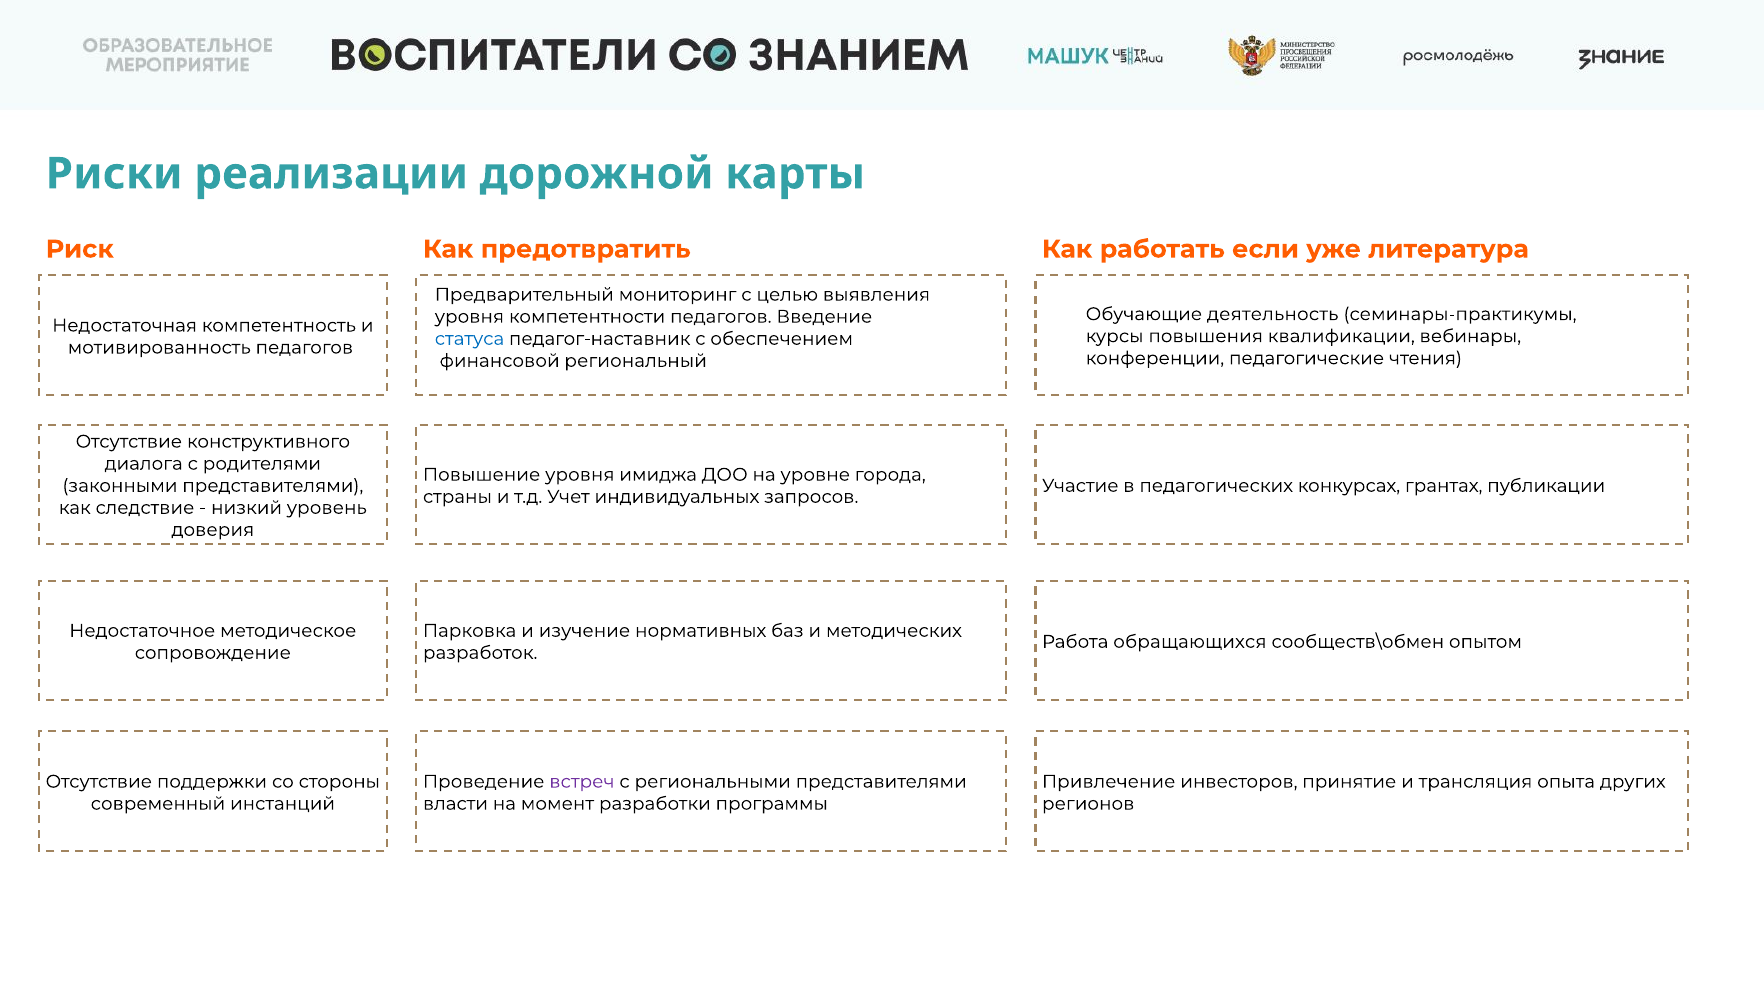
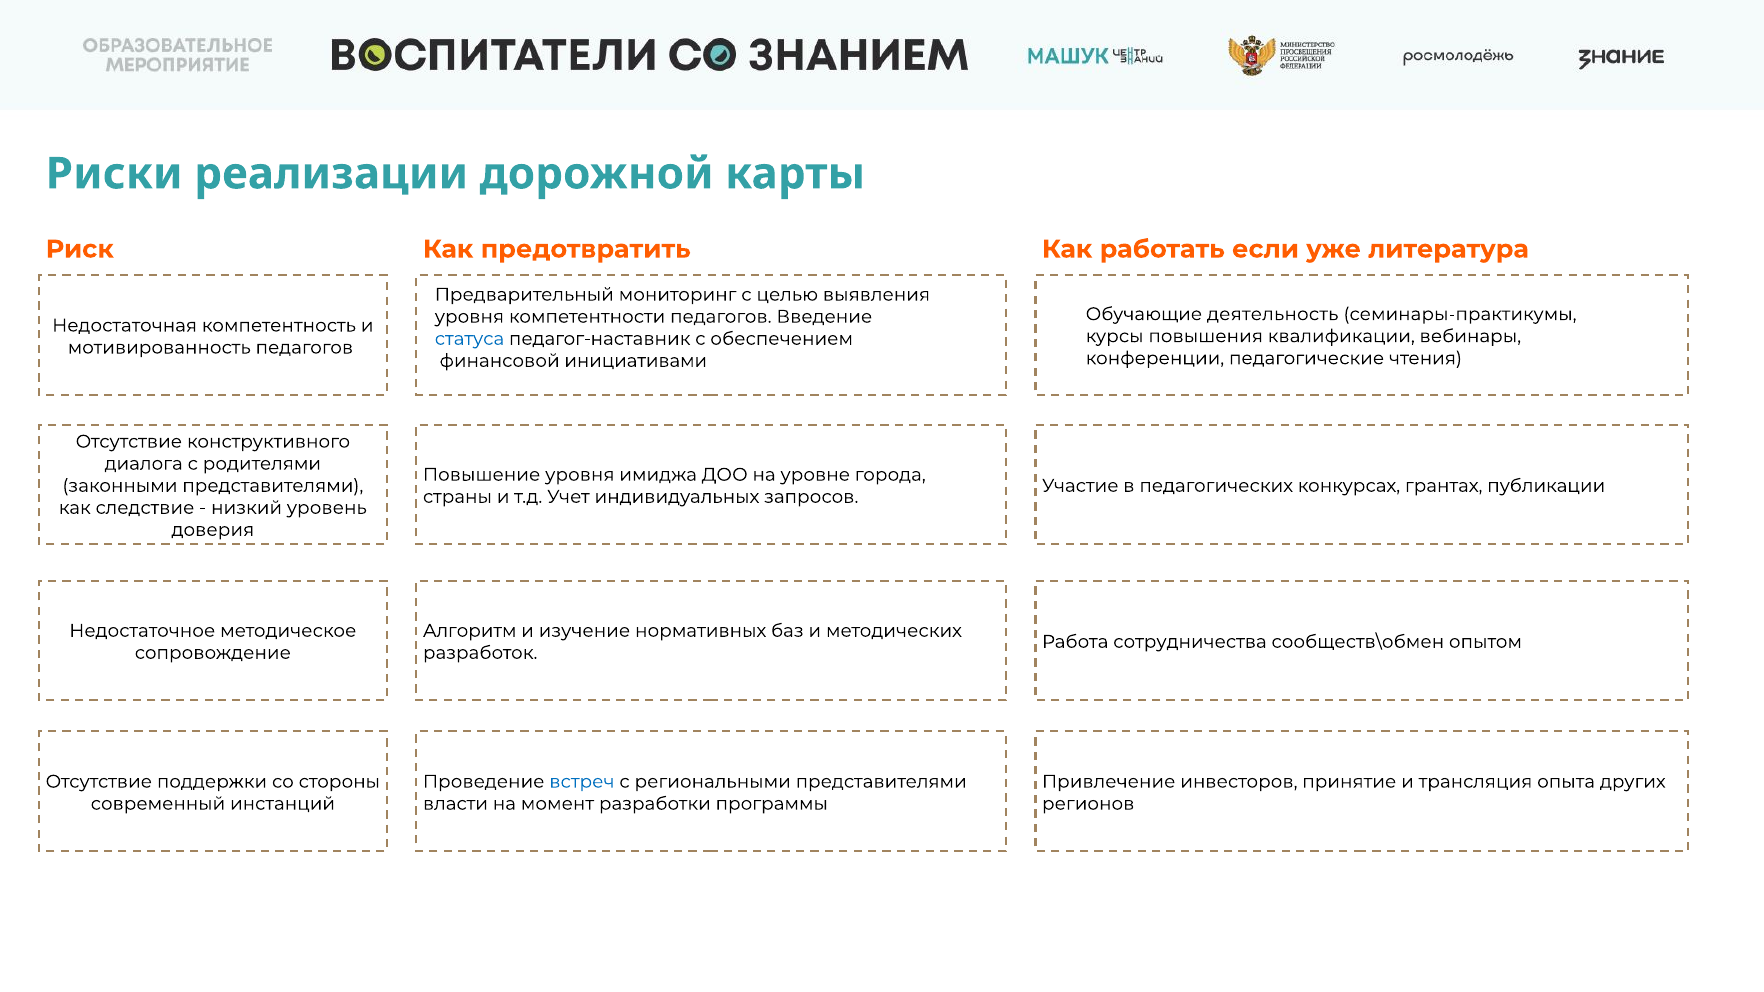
региональный: региональный -> инициативами (636, 361)
Парковка: Парковка -> Алгоритм (470, 631)
обращающихся: обращающихся -> сотрудничества (1190, 642)
встреч colour: purple -> blue (582, 782)
